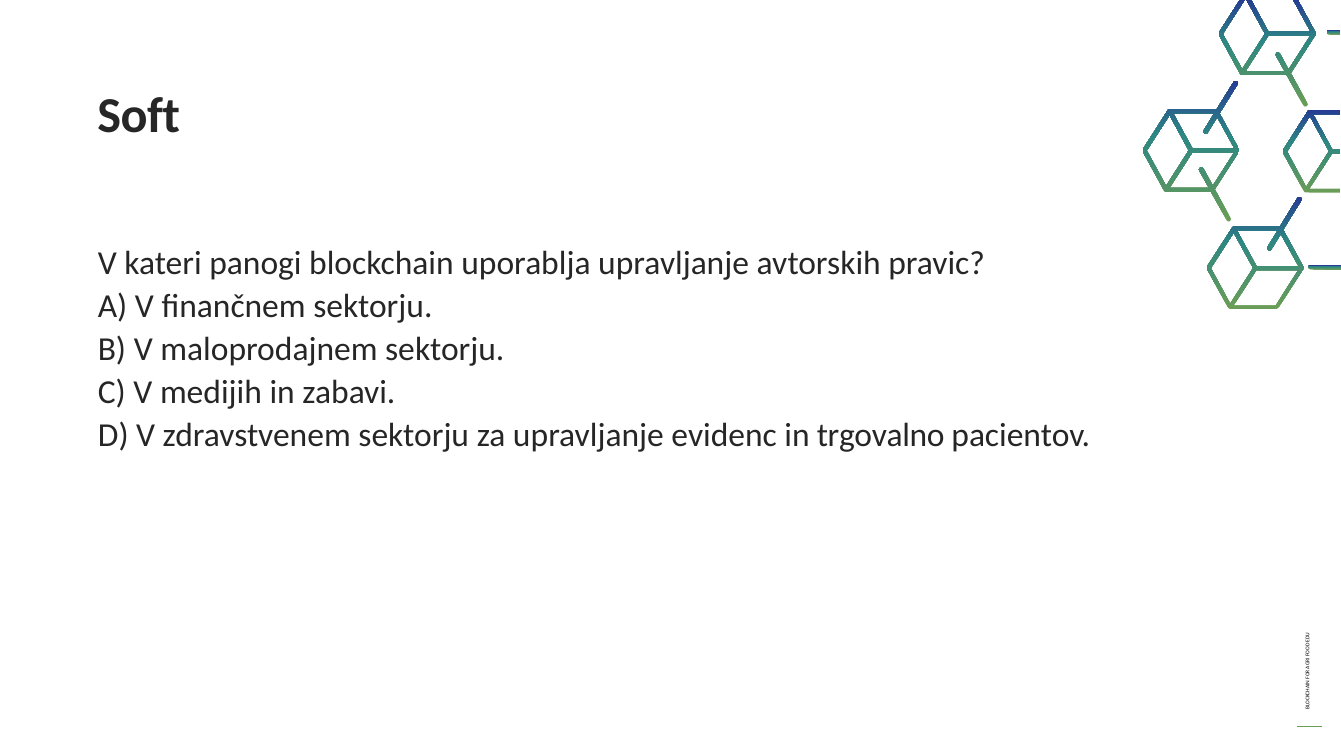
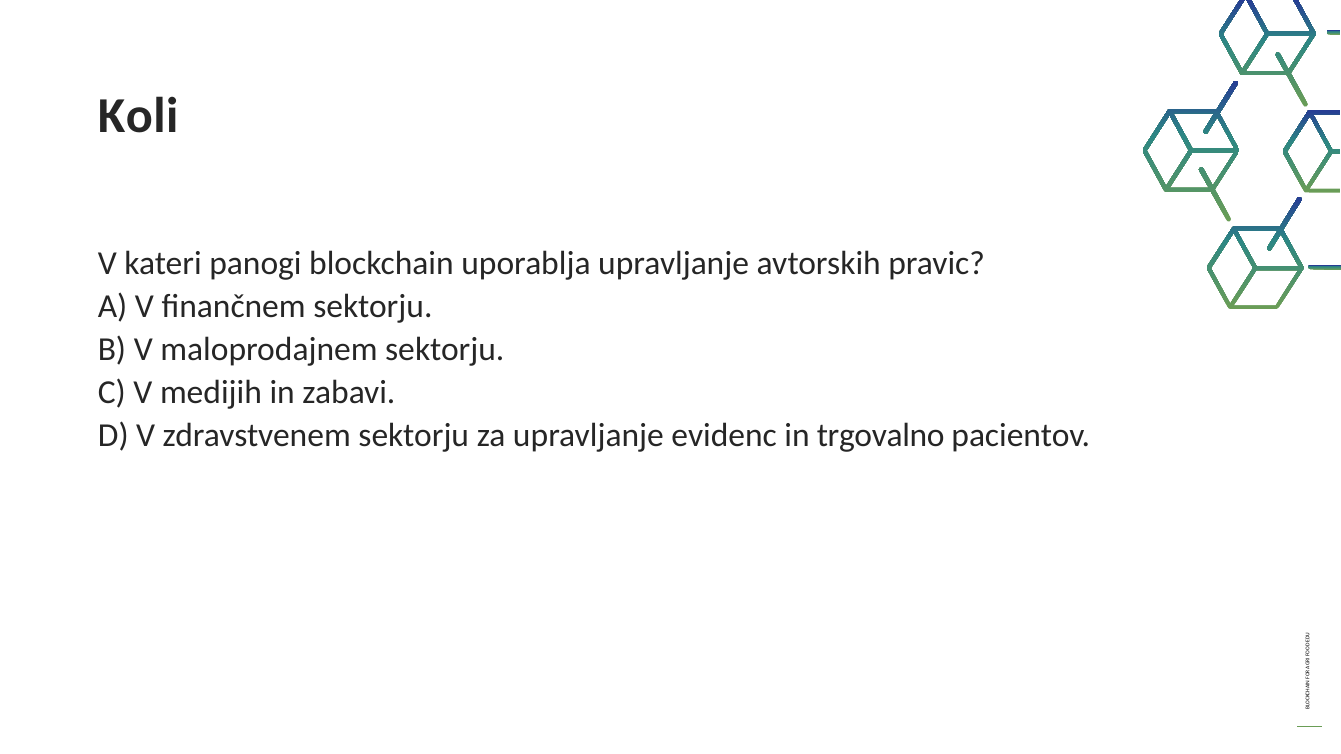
Soft: Soft -> Koli (138, 116)
